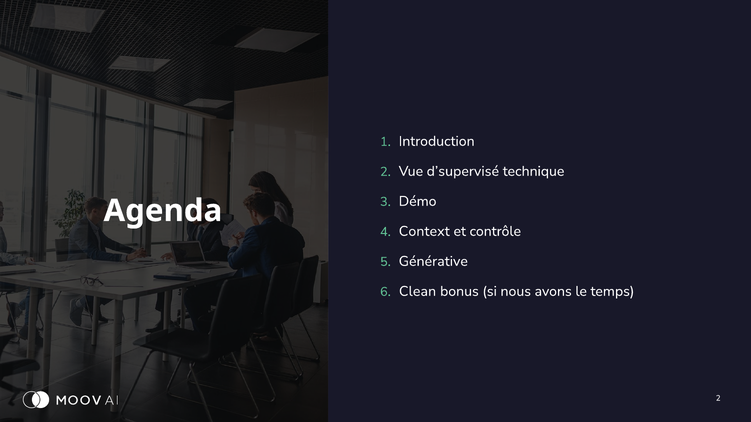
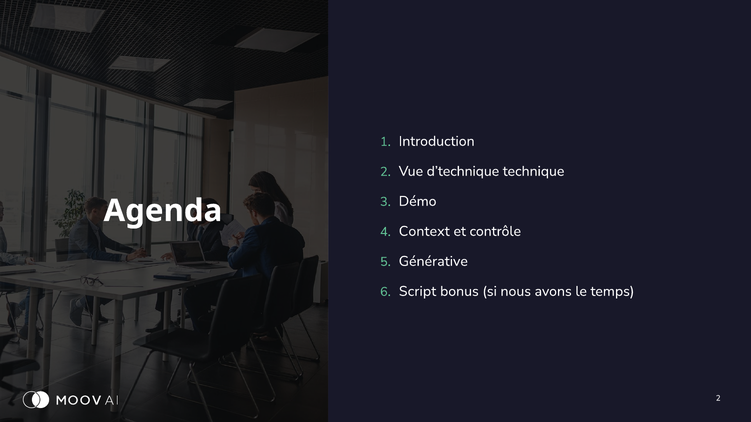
d’supervisé: d’supervisé -> d’technique (463, 171)
Clean: Clean -> Script (418, 292)
